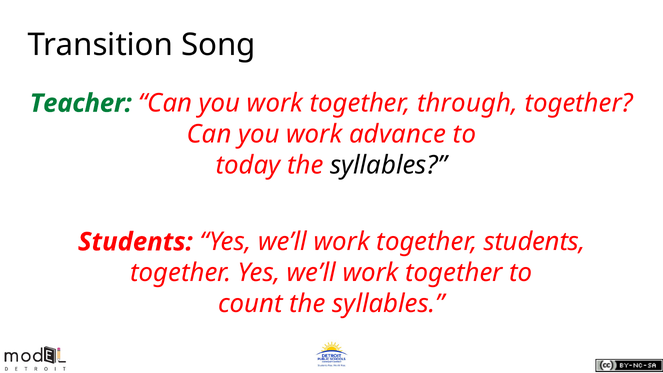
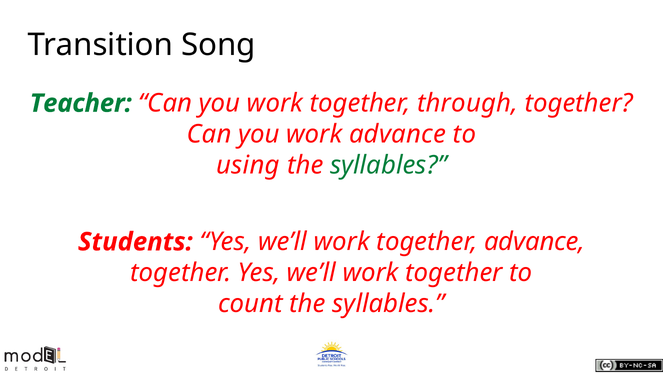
today: today -> using (248, 165)
syllables colour: black -> green (388, 165)
together students: students -> advance (535, 242)
